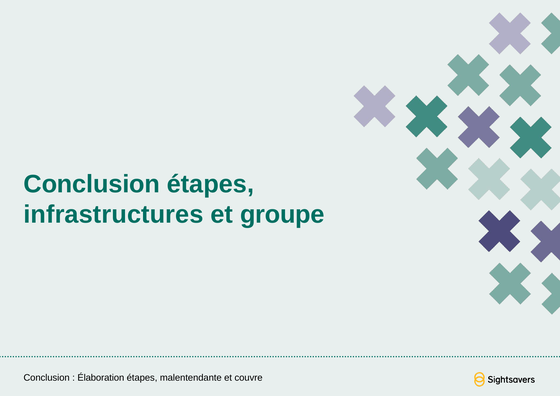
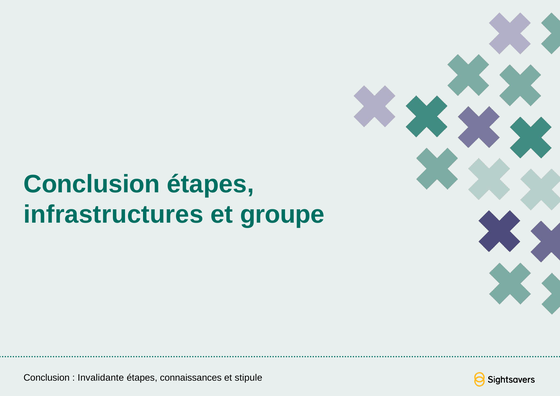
Élaboration: Élaboration -> Invalidante (101, 378)
malentendante: malentendante -> connaissances (191, 378)
couvre: couvre -> stipule (249, 378)
